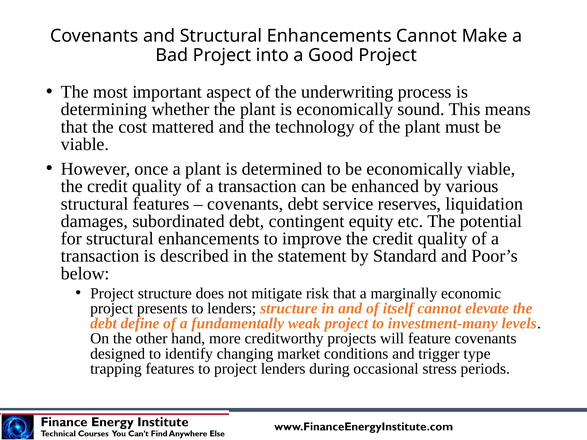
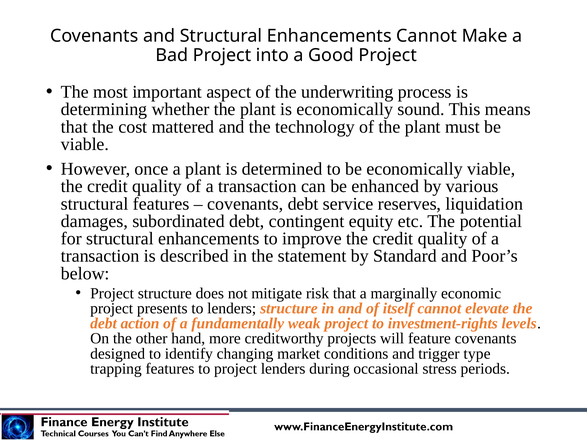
define: define -> action (140, 324)
investment-many: investment-many -> investment-rights (443, 324)
